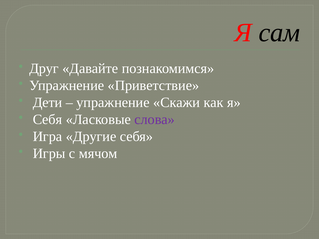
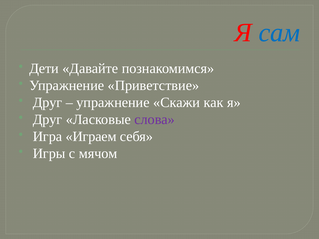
сам colour: black -> blue (279, 33)
Друг: Друг -> Дети (44, 69)
Дети: Дети -> Друг (48, 103)
Себя: Себя -> Друг (48, 120)
Другие: Другие -> Играем (91, 137)
